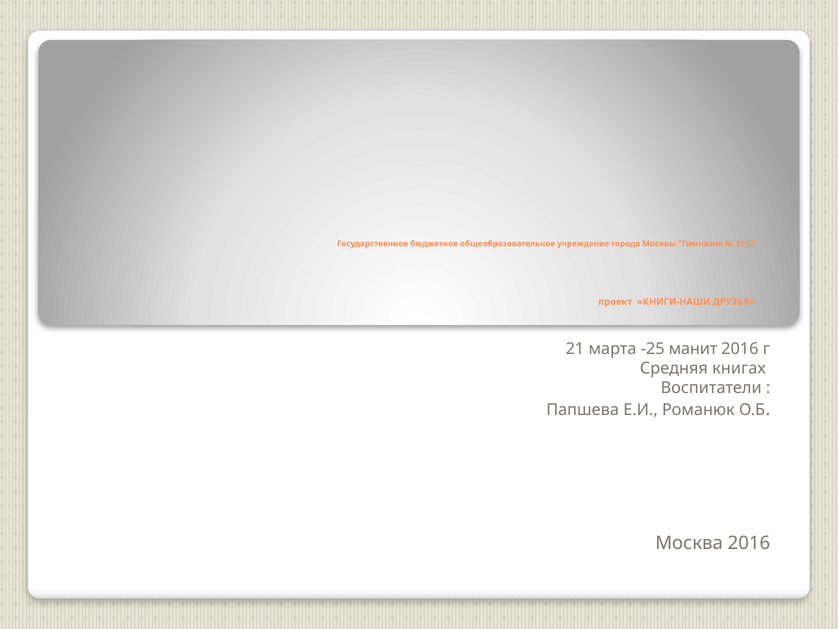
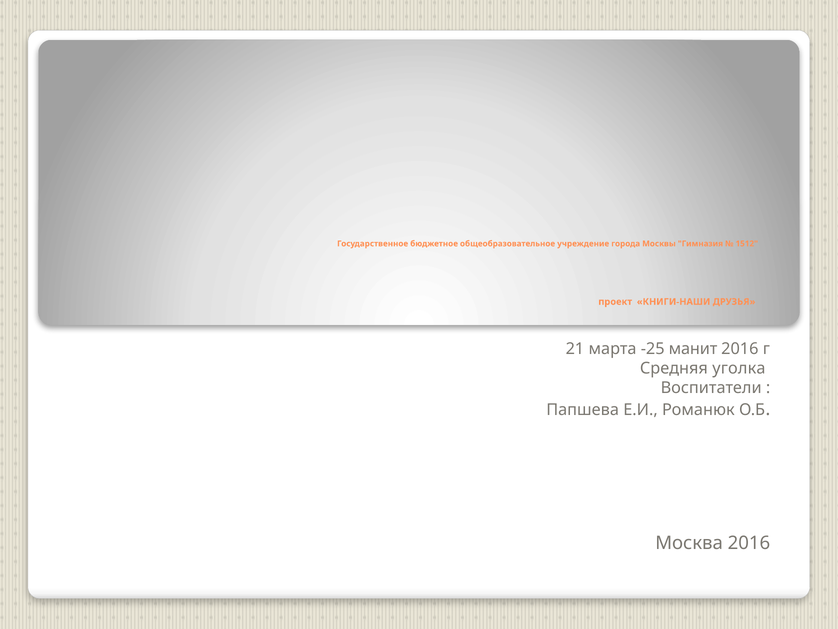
книгах: книгах -> уголка (739, 368)
